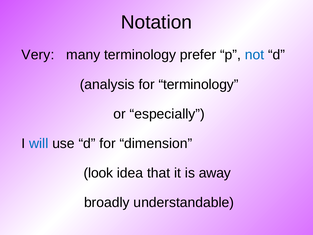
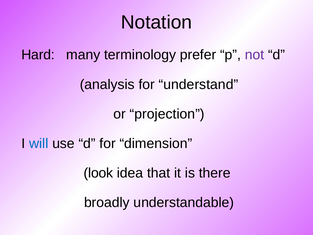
Very: Very -> Hard (38, 55)
not colour: blue -> purple (255, 55)
for terminology: terminology -> understand (198, 84)
especially: especially -> projection (167, 114)
away: away -> there (215, 173)
